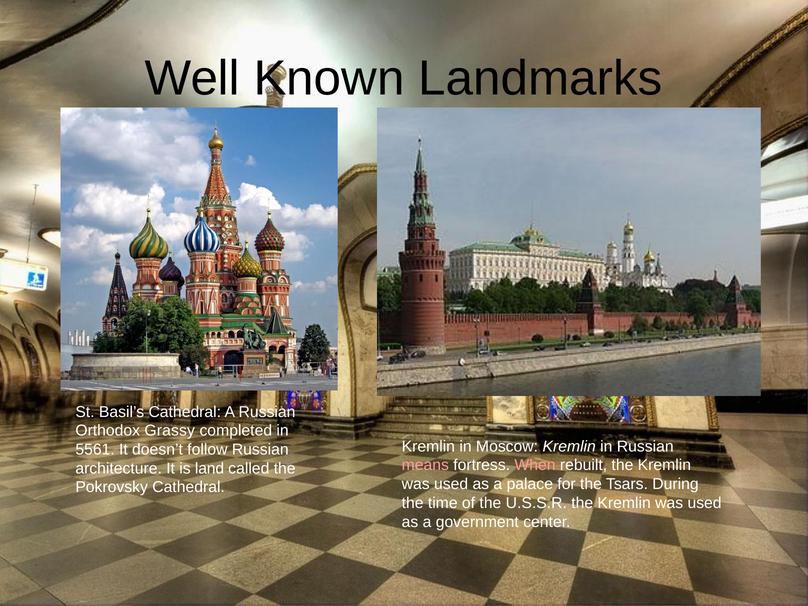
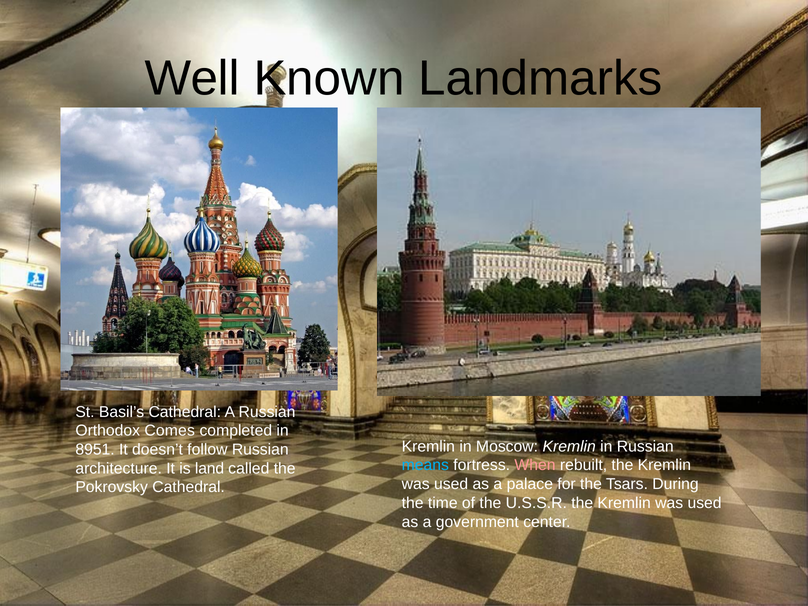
Grassy: Grassy -> Comes (170, 431)
5561: 5561 -> 8951 (95, 450)
means colour: pink -> light blue (425, 465)
